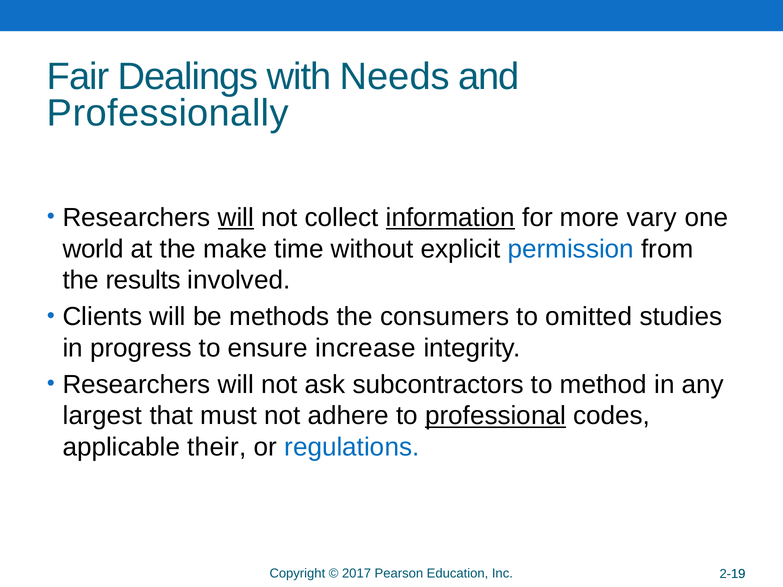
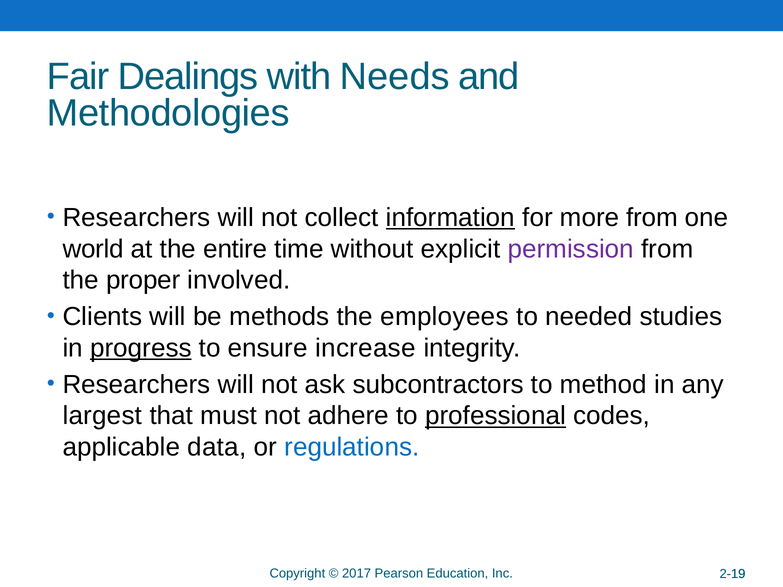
Professionally: Professionally -> Methodologies (168, 113)
will underline: present -> none (236, 218)
more vary: vary -> from (652, 218)
make: make -> entire (235, 249)
permission colour: blue -> purple (571, 249)
results: results -> proper (143, 280)
consumers: consumers -> employees (445, 317)
omitted: omitted -> needed (589, 317)
progress underline: none -> present (141, 348)
their: their -> data (217, 447)
